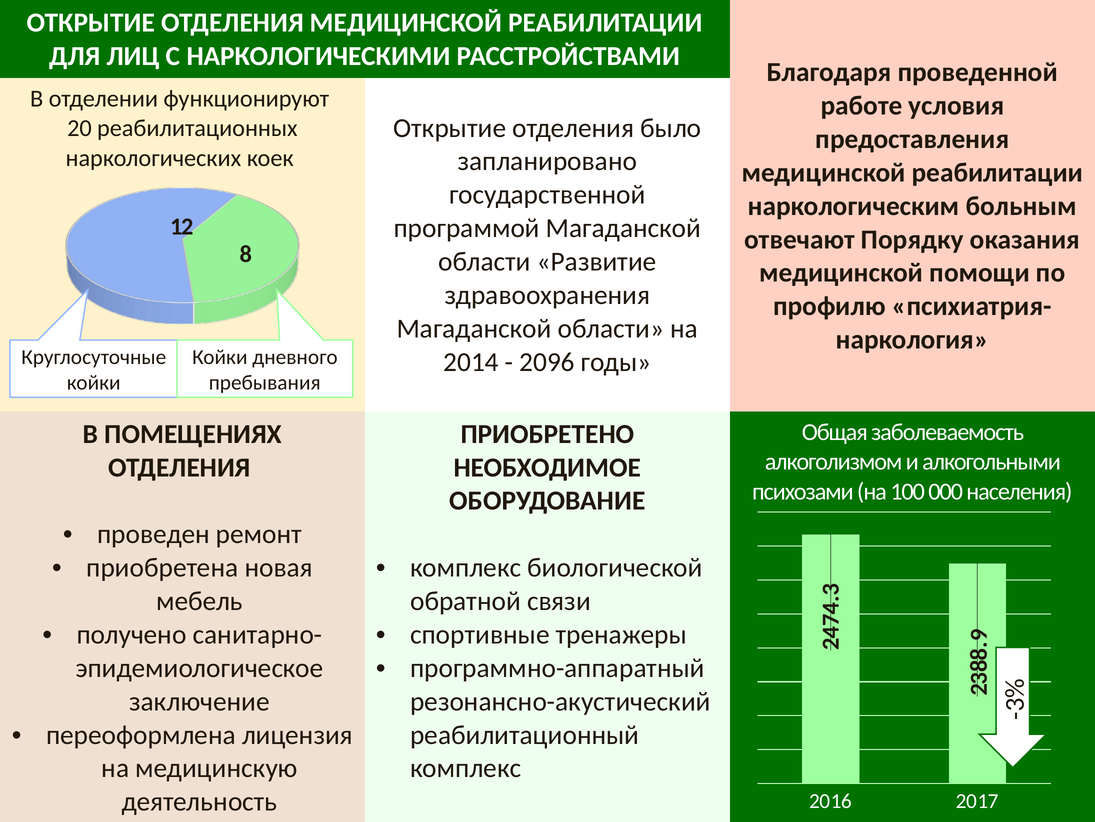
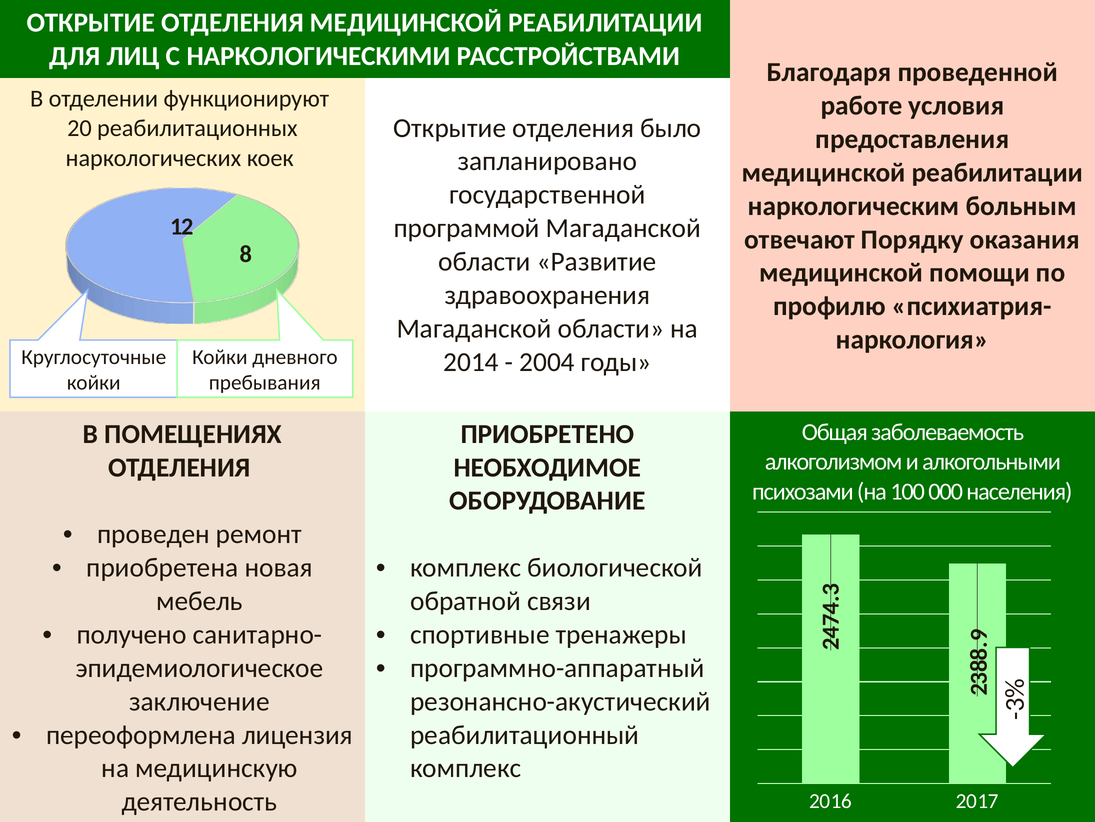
2096: 2096 -> 2004 (547, 362)
